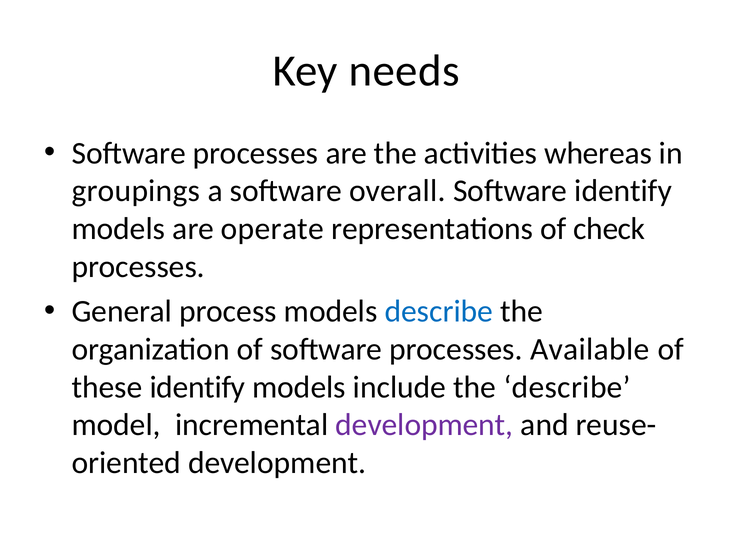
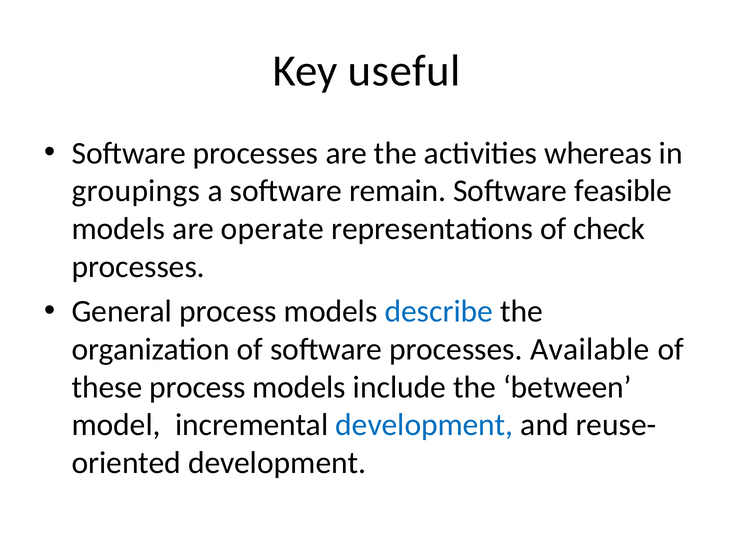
needs: needs -> useful (404, 71)
overall: overall -> remain (398, 191)
Software identify: identify -> feasible (623, 191)
these identify: identify -> process (197, 387)
the describe: describe -> between (567, 387)
development colour: purple -> blue (424, 425)
